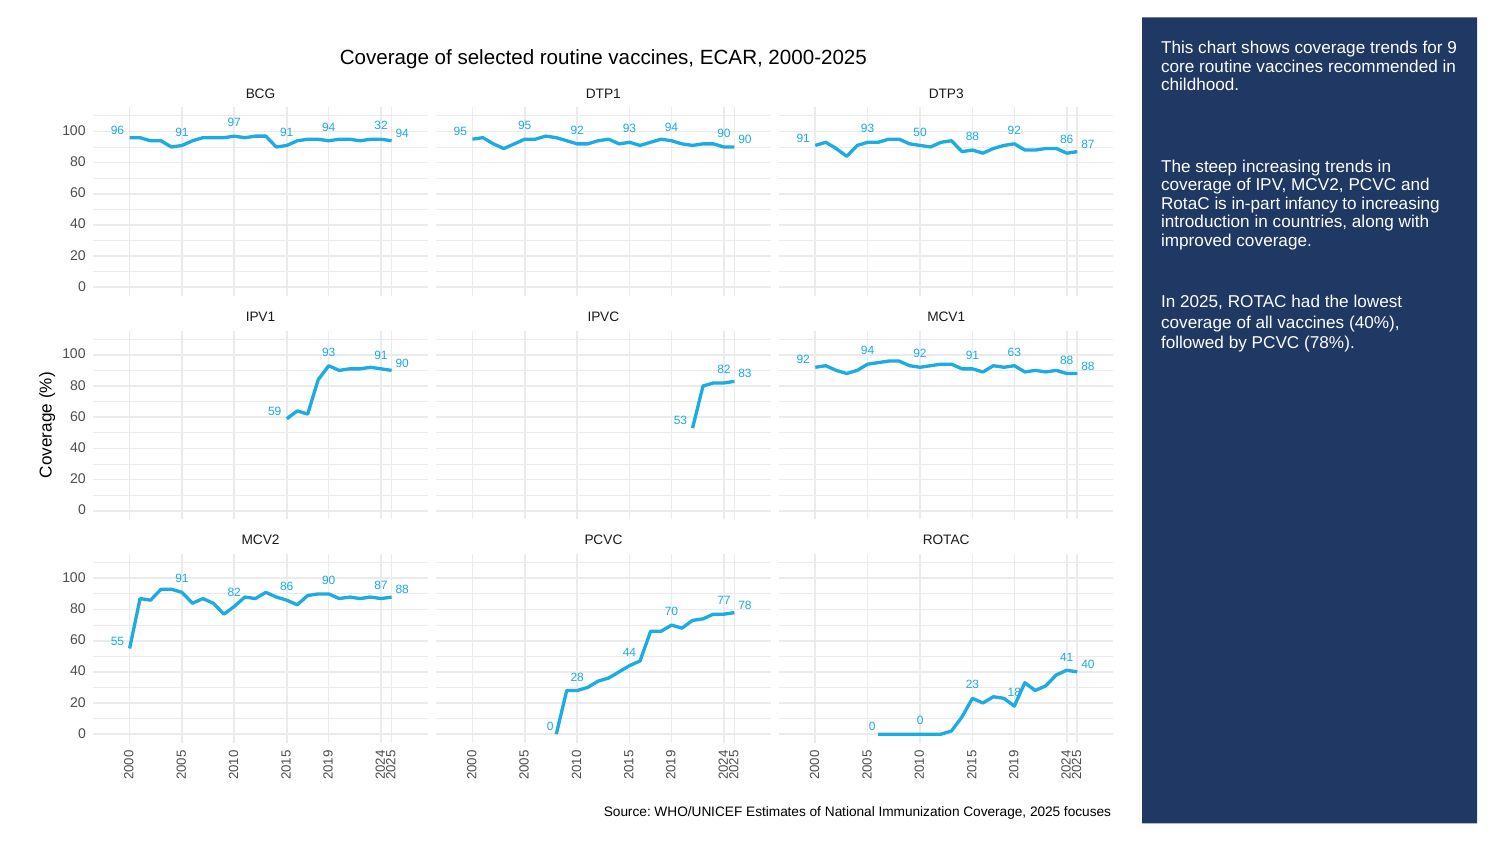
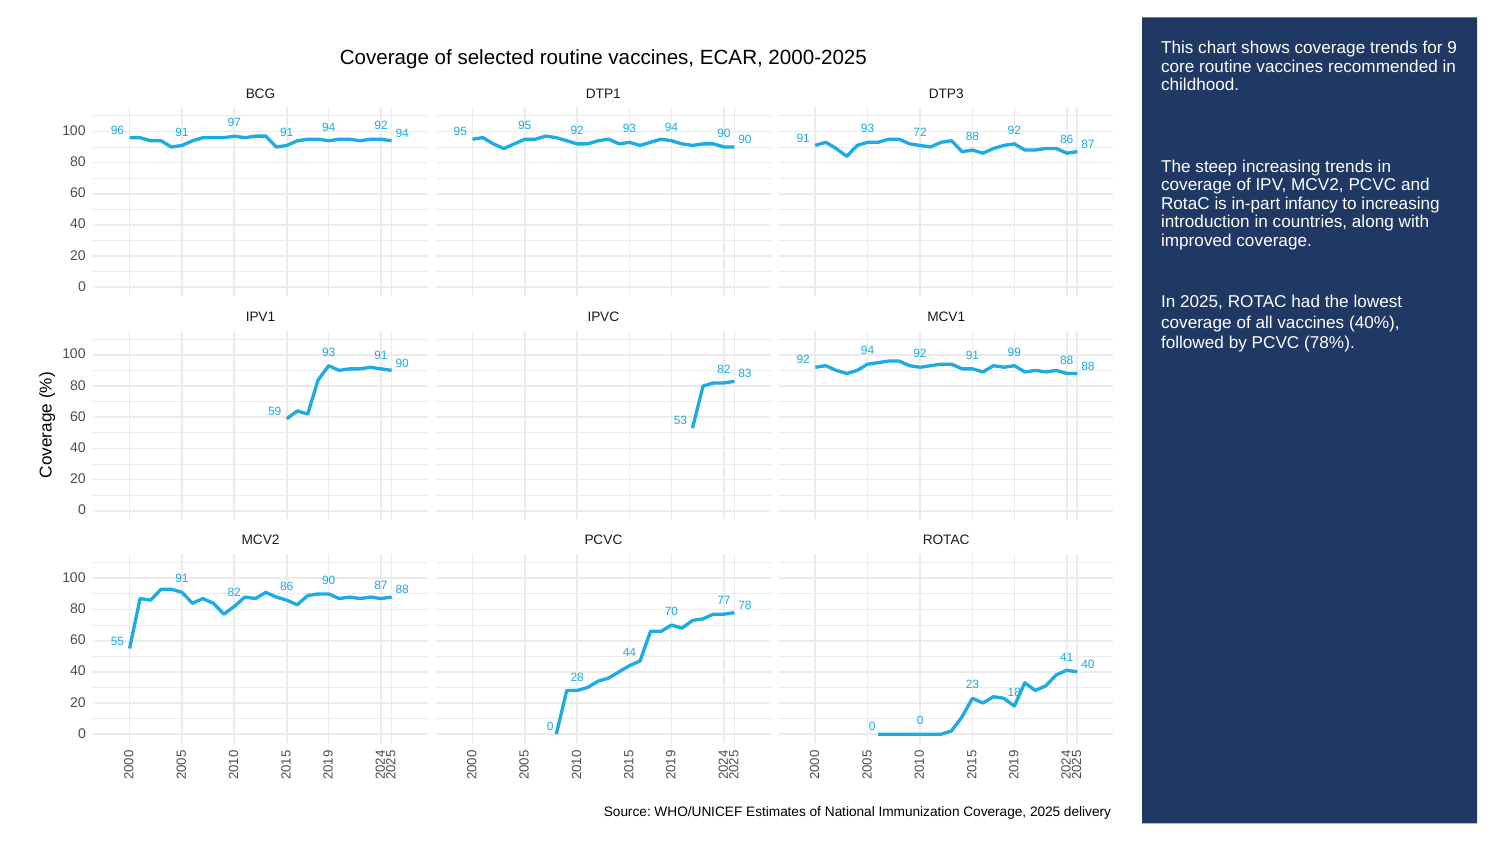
50: 50 -> 72 (920, 132)
91 94 32: 32 -> 92 (381, 126)
63: 63 -> 99 (1014, 353)
focuses: focuses -> delivery (1088, 812)
